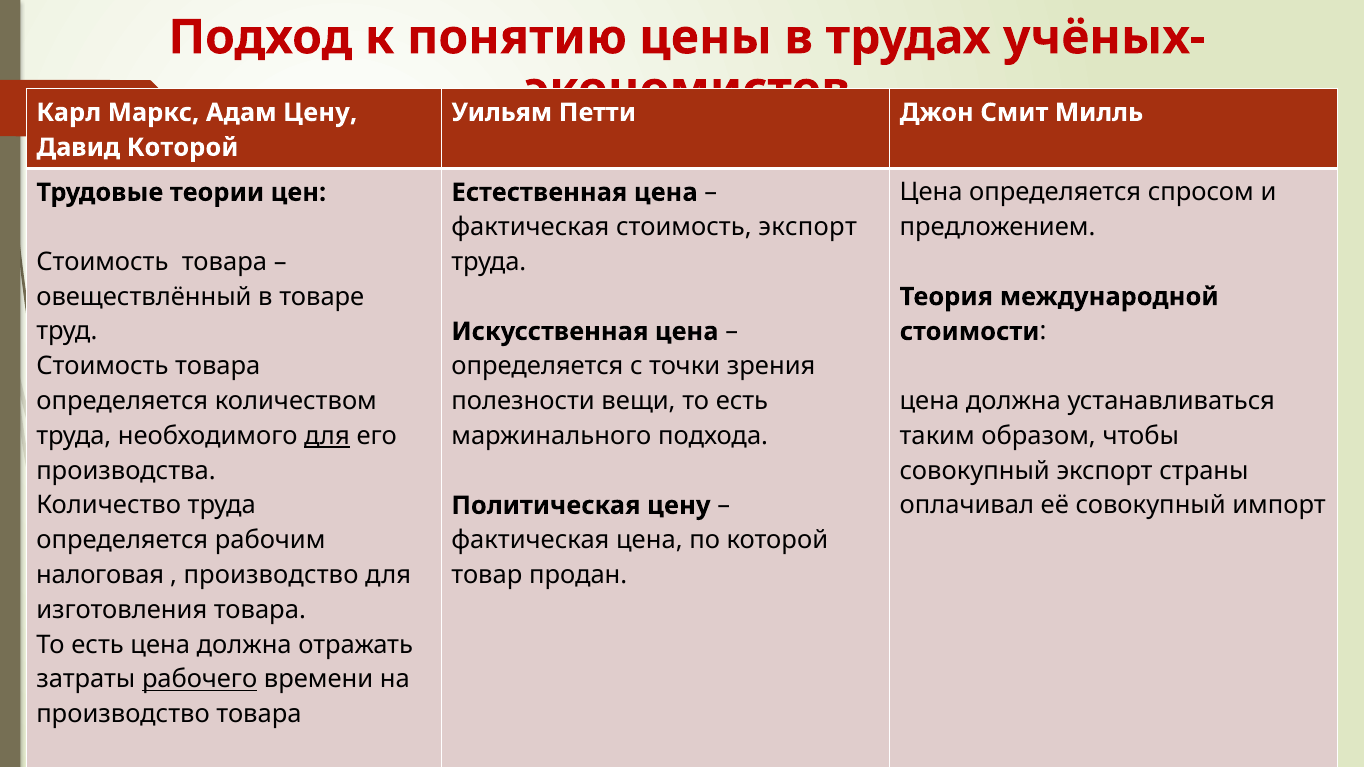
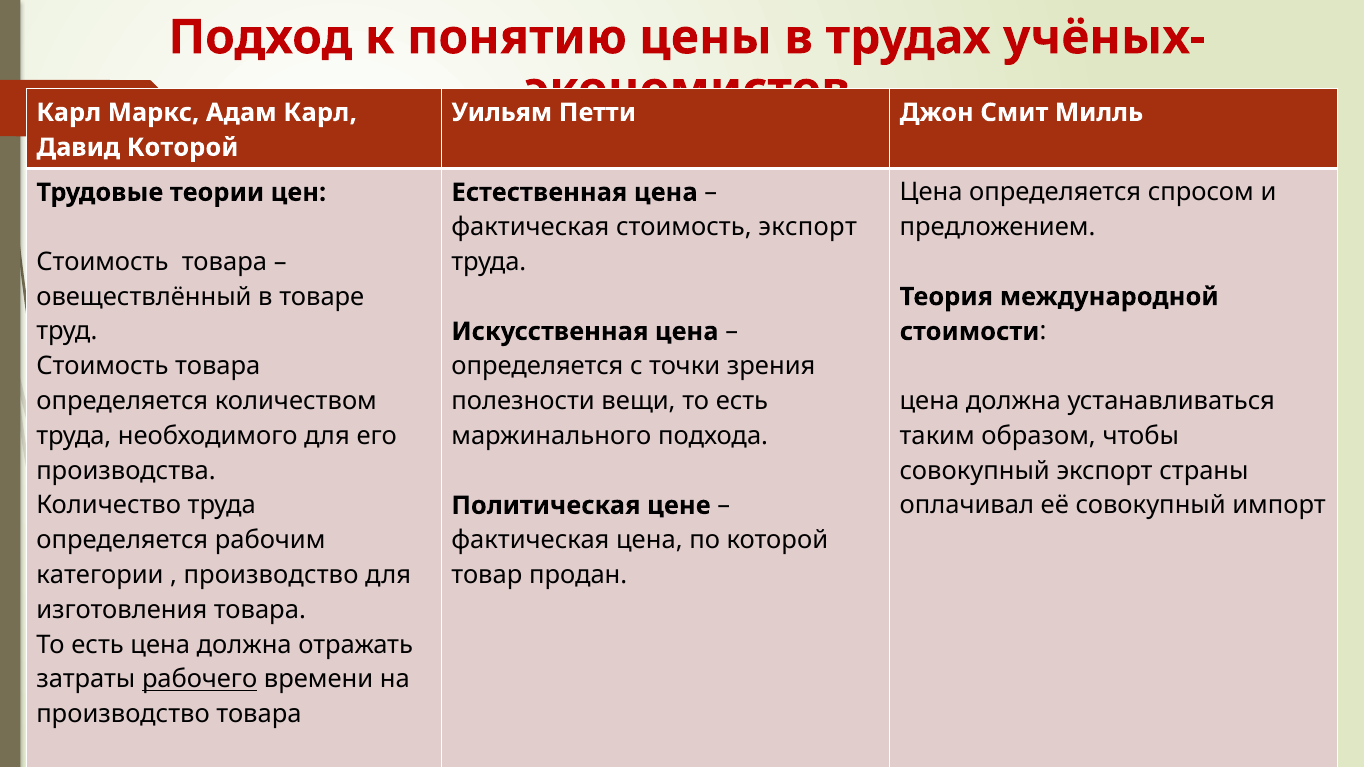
Адам Цену: Цену -> Карл (320, 113)
для underline: present -> none (327, 436)
Политическая цену: цену -> цене (679, 506)
налоговая: налоговая -> категории (100, 575)
